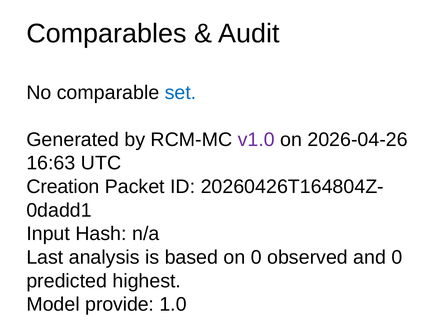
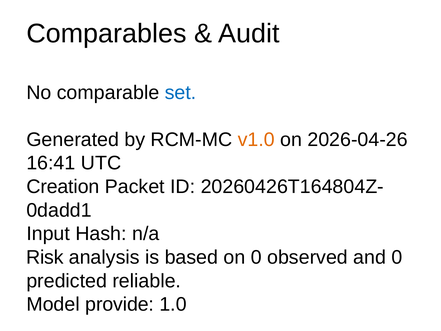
v1.0 colour: purple -> orange (256, 140)
16:63: 16:63 -> 16:41 (51, 163)
Last: Last -> Risk (45, 257)
highest: highest -> reliable (147, 281)
